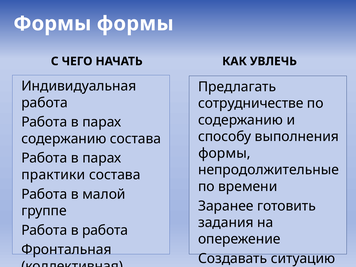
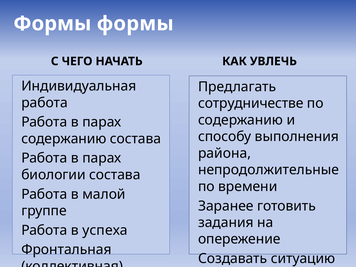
формы: формы -> района (225, 153)
практики: практики -> биологии (53, 175)
в работа: работа -> успеха (105, 230)
